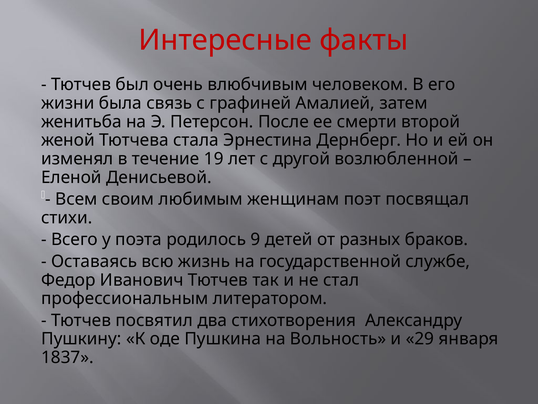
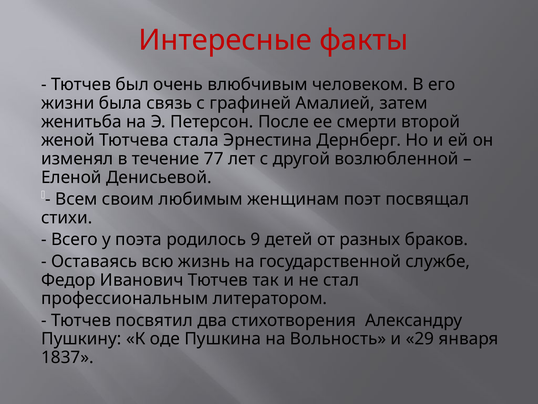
19: 19 -> 77 (214, 159)
